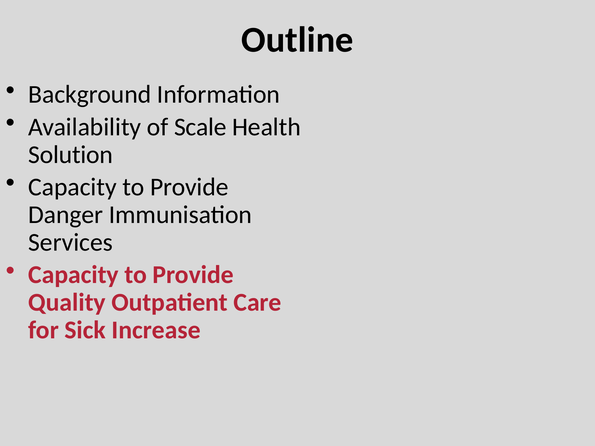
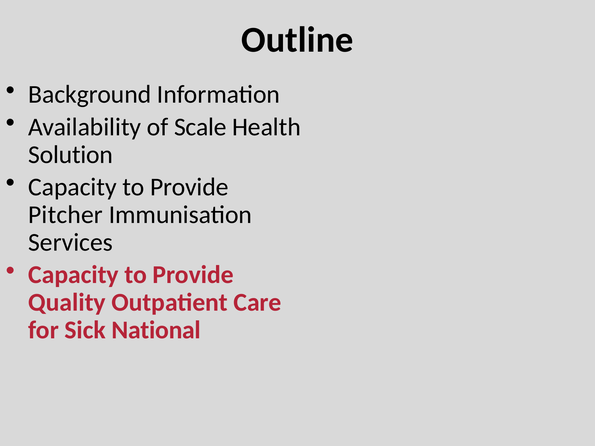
Danger: Danger -> Pitcher (66, 215)
Increase: Increase -> National (156, 330)
